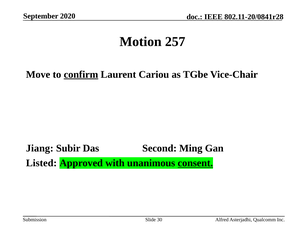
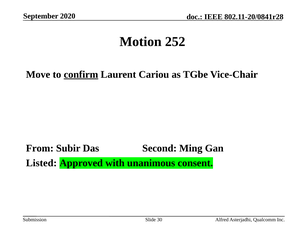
257: 257 -> 252 (175, 42)
Jiang: Jiang -> From (40, 148)
consent underline: present -> none (195, 163)
